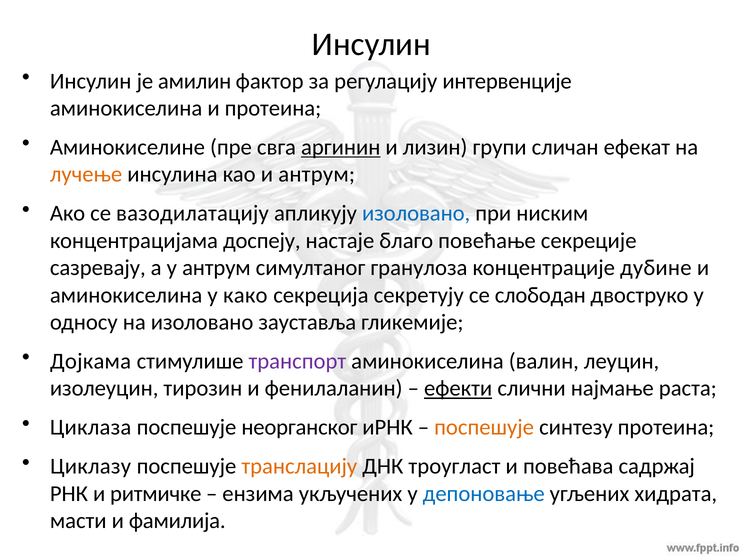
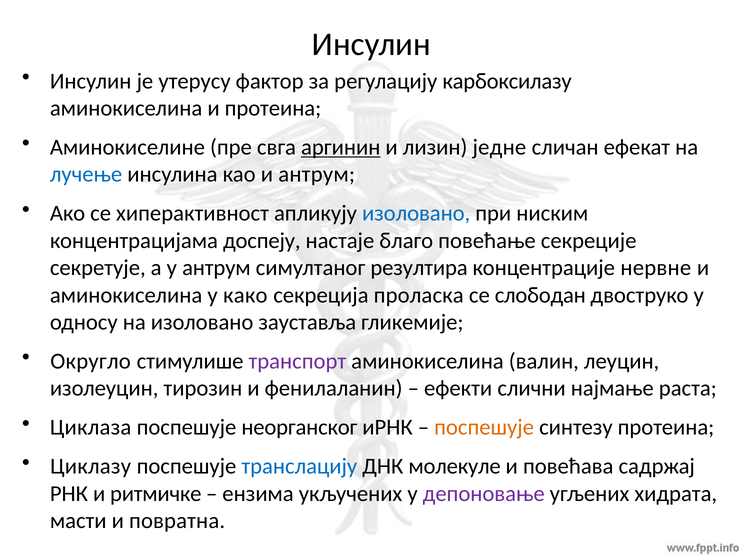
амилин: амилин -> утерусу (195, 81)
интервенције: интервенције -> карбоксилазу (507, 81)
групи: групи -> једне (499, 147)
лучење colour: orange -> blue (86, 174)
вазодилатацију: вазодилатацију -> хиперактивност (193, 213)
сазревају: сазревају -> секретује (98, 268)
гранулоза: гранулоза -> резултира (419, 268)
дубине: дубине -> нервне (656, 268)
секретују: секретују -> проласка (419, 295)
Дојкама: Дојкама -> Округло (91, 361)
ефекти underline: present -> none (458, 389)
транслацију colour: orange -> blue (299, 467)
троугласт: троугласт -> молекуле (455, 467)
депоновање colour: blue -> purple (484, 494)
фамилија: фамилија -> повратна (177, 521)
